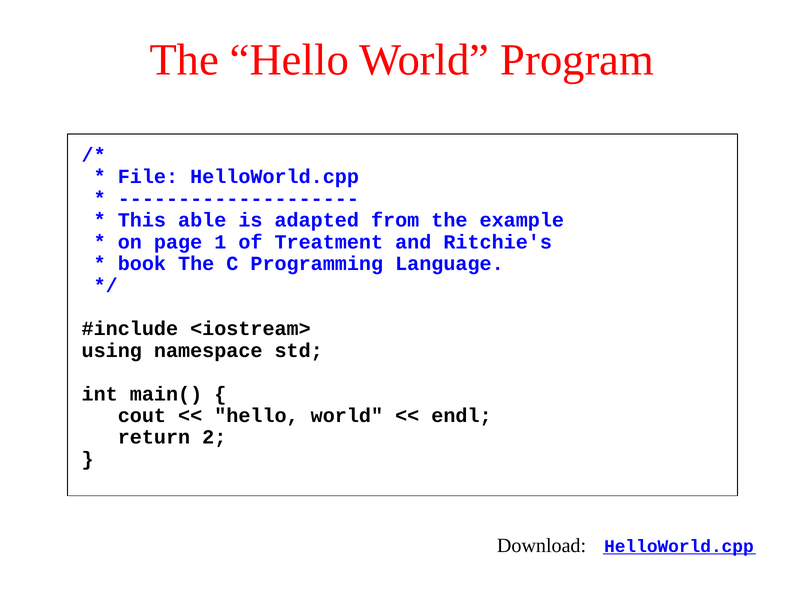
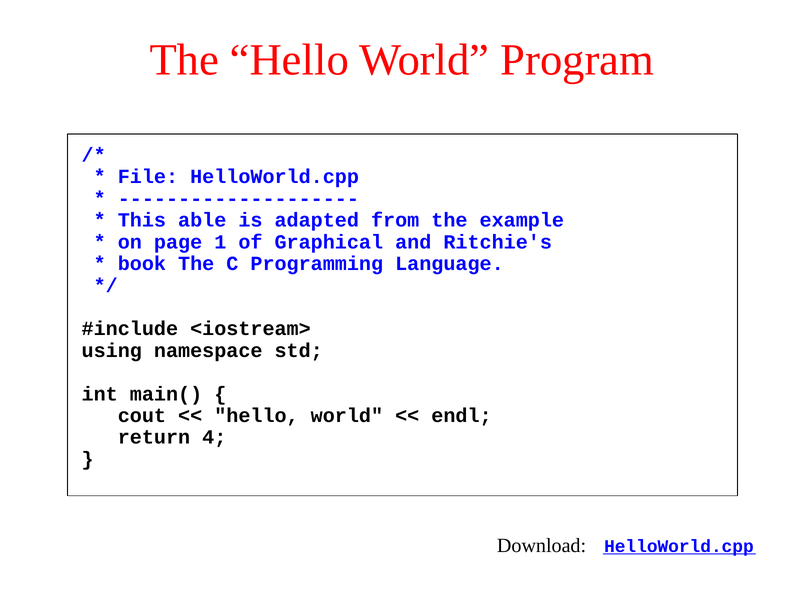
Treatment: Treatment -> Graphical (329, 242)
2: 2 -> 4 (214, 437)
